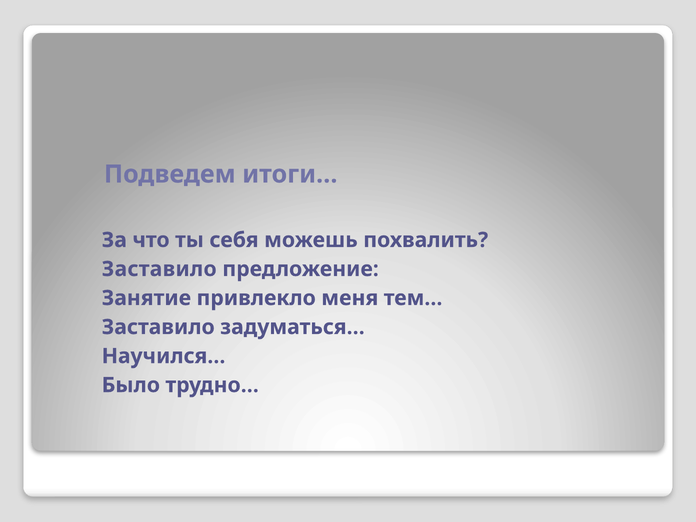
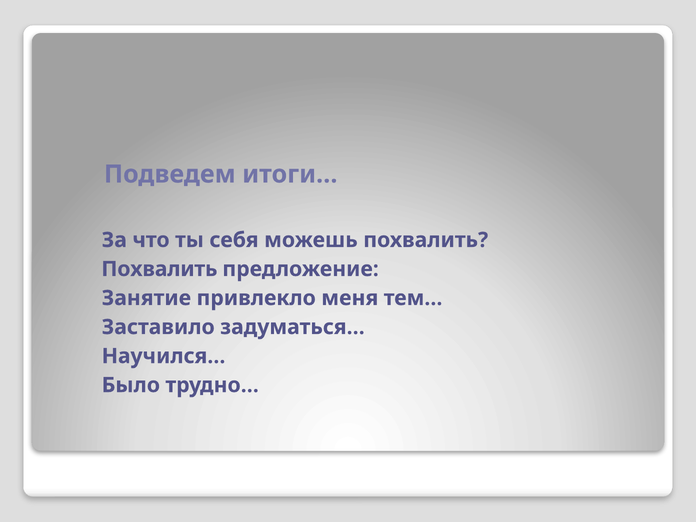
Заставило: Заставило -> Похвалить (159, 269)
